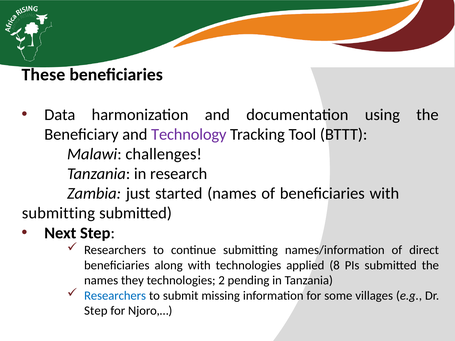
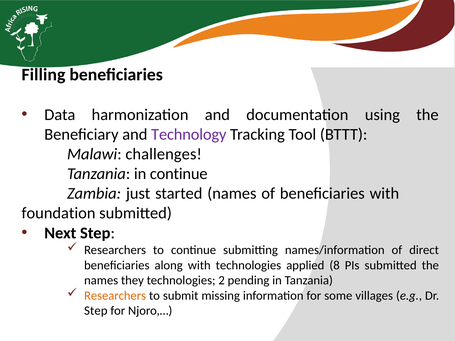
These: These -> Filling (43, 75)
in research: research -> continue (179, 174)
submitting: submitting -> foundation (59, 213)
Researchers colour: blue -> orange (115, 296)
